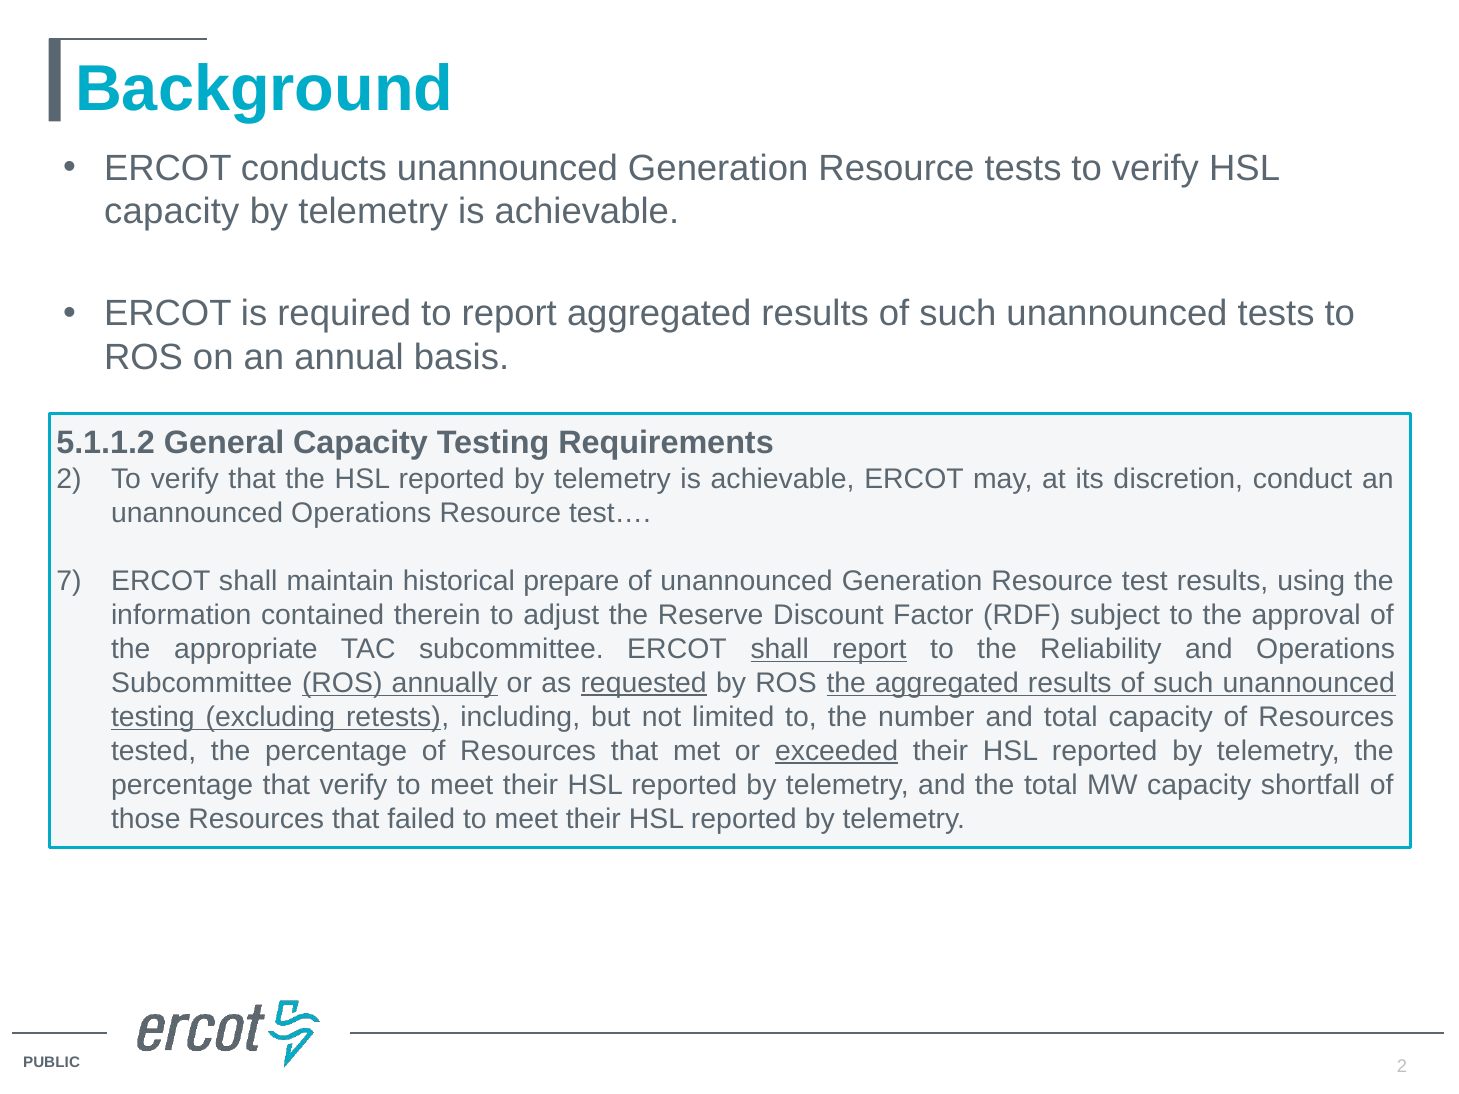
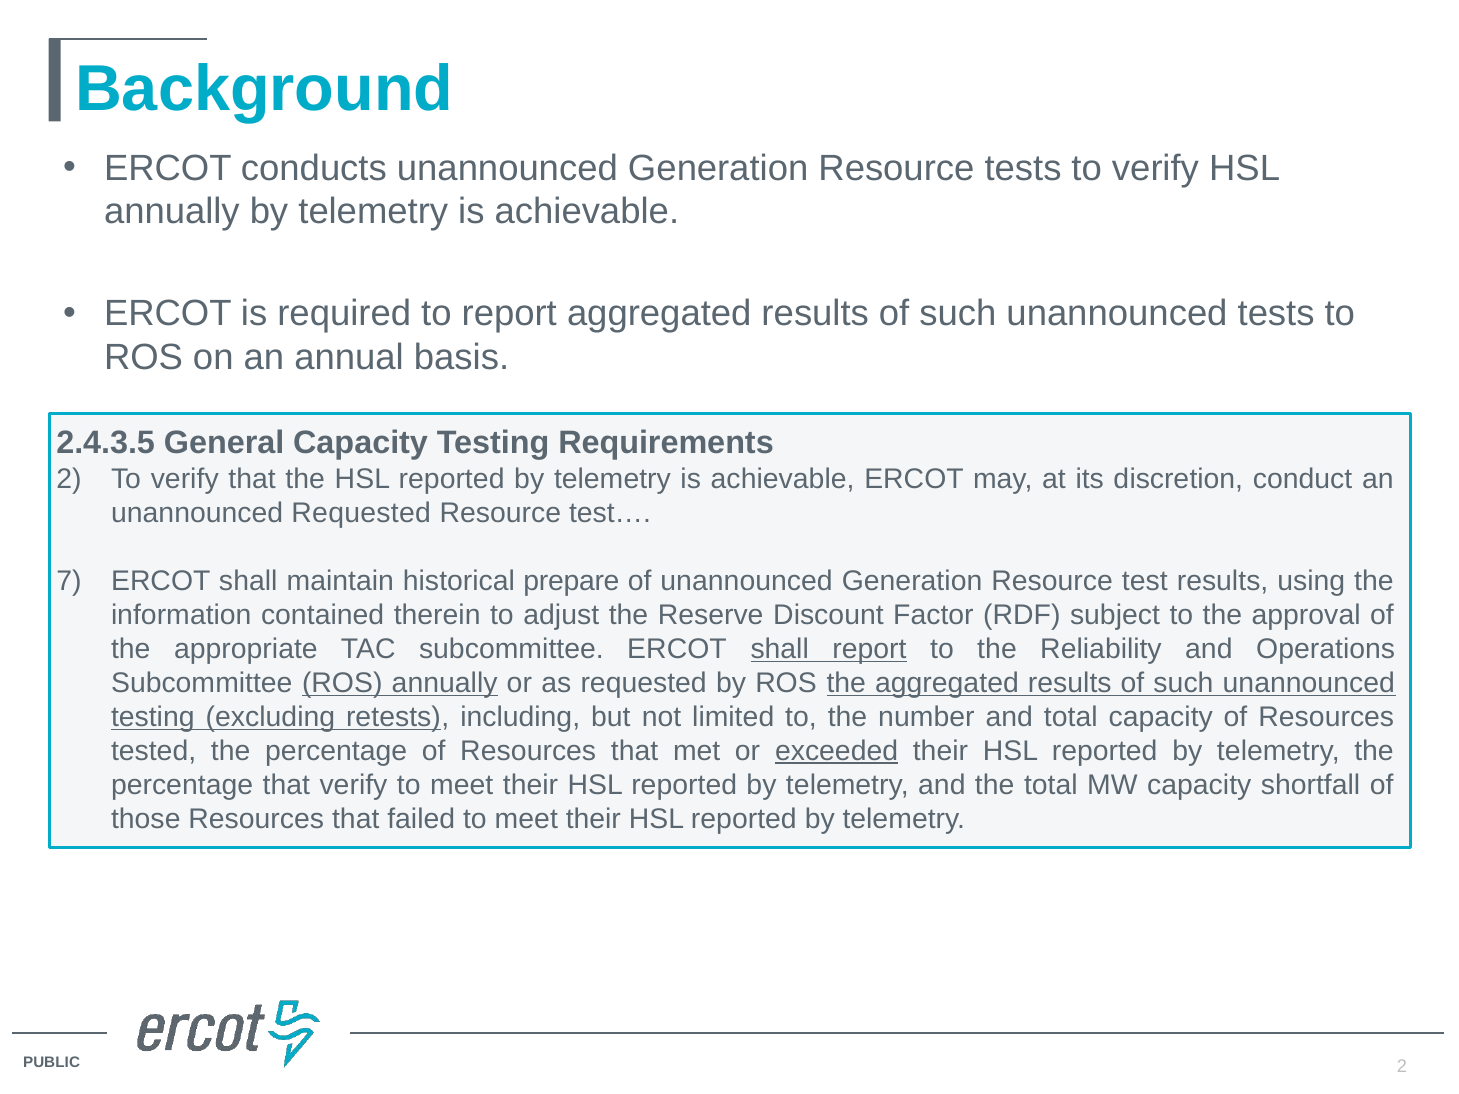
capacity: capacity -> annually (172, 212)
5.1.1.2: 5.1.1.2 -> 2.4.3.5 (106, 443)
unannounced Operations: Operations -> Requested (361, 513)
requested underline: present -> none (644, 683)
